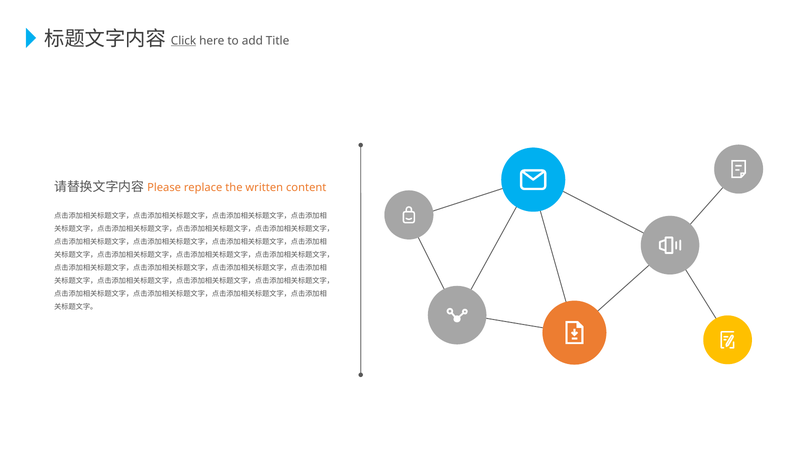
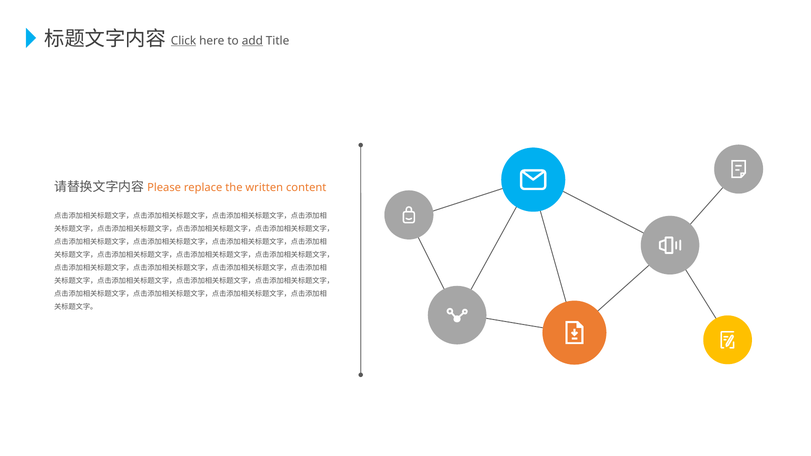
add underline: none -> present (252, 41)
